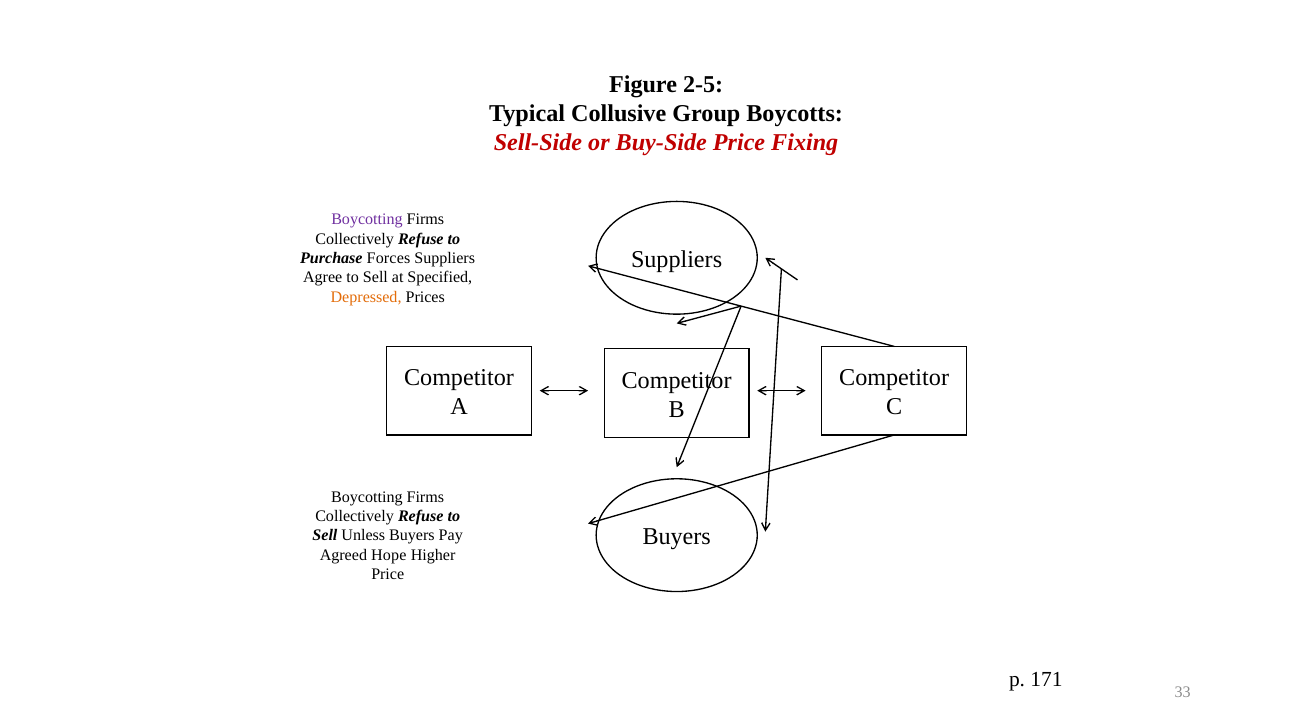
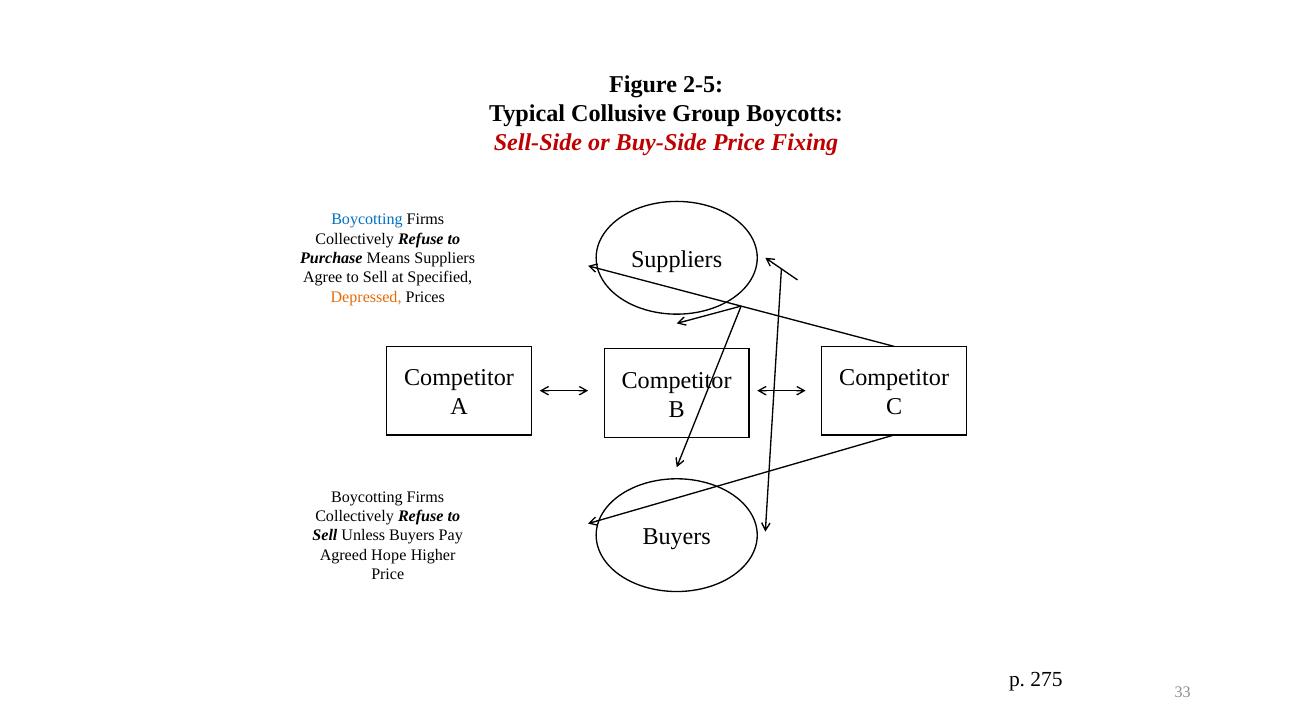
Boycotting colour: purple -> blue (367, 220)
Forces: Forces -> Means (388, 258)
171: 171 -> 275 (1046, 680)
